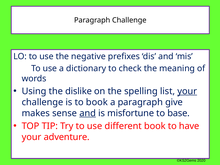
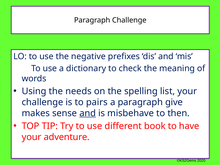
dislike: dislike -> needs (78, 91)
your underline: present -> none (187, 91)
to book: book -> pairs (97, 102)
misfortune: misfortune -> misbehave (131, 113)
base: base -> then (179, 113)
